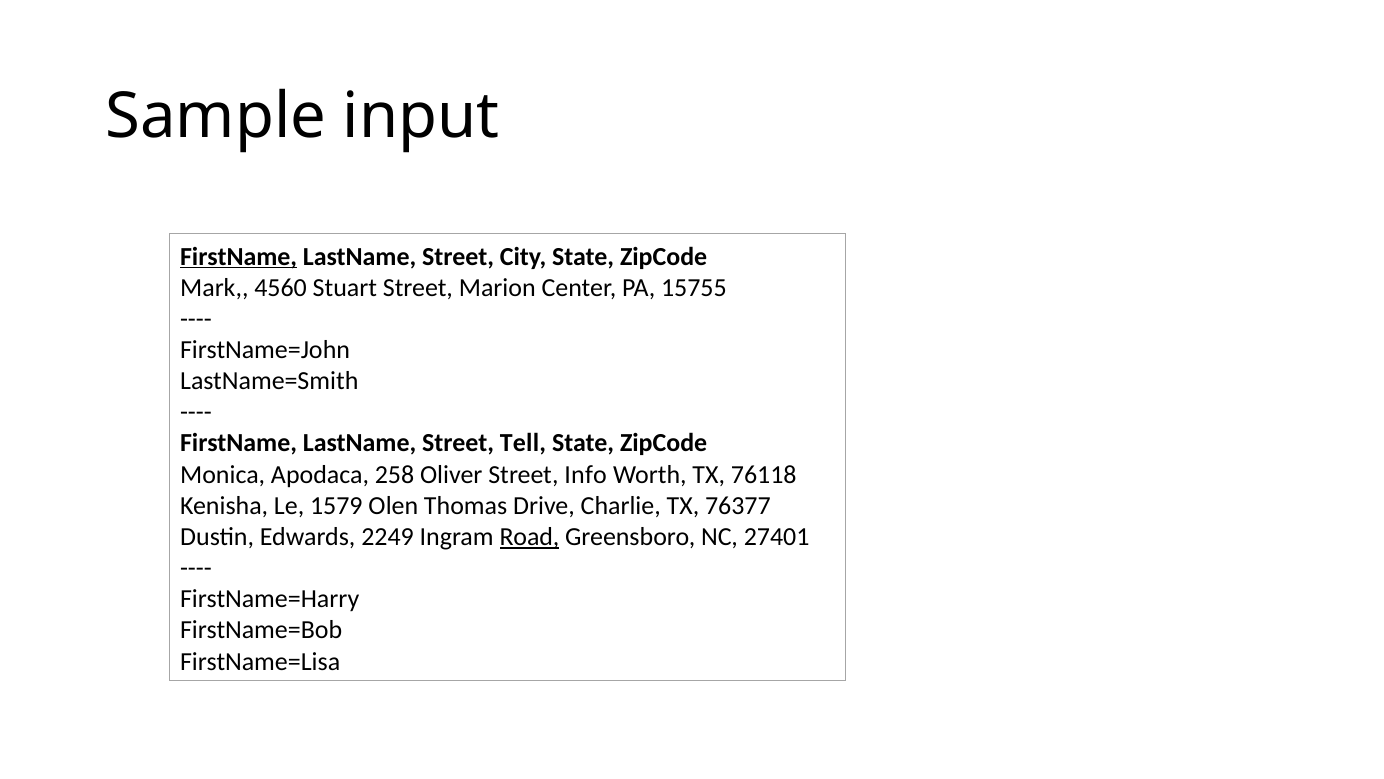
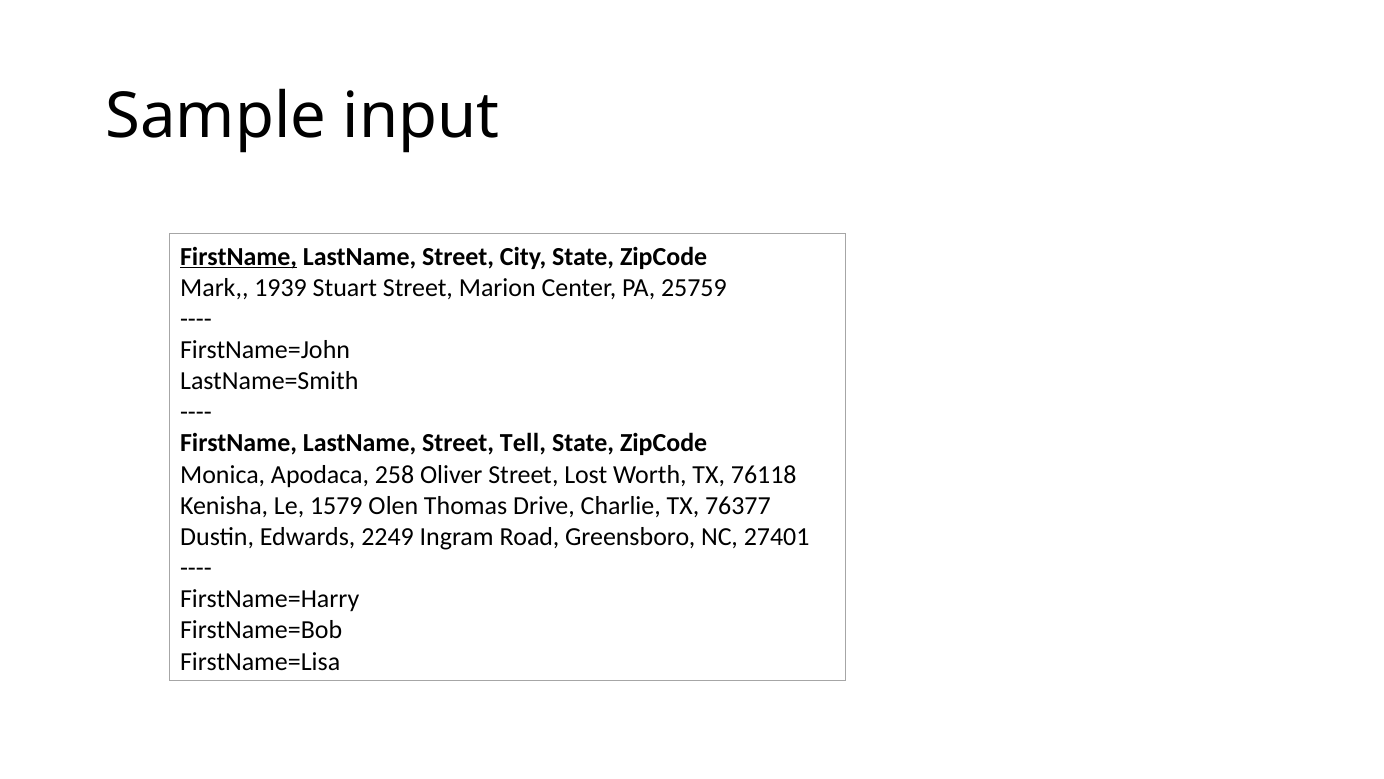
4560: 4560 -> 1939 (281, 287)
15755: 15755 -> 25759 (694, 287)
Info: Info -> Lost (586, 474)
Road underline: present -> none (529, 537)
